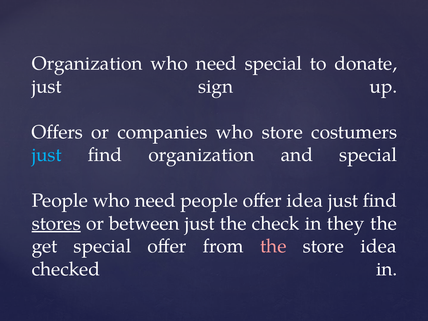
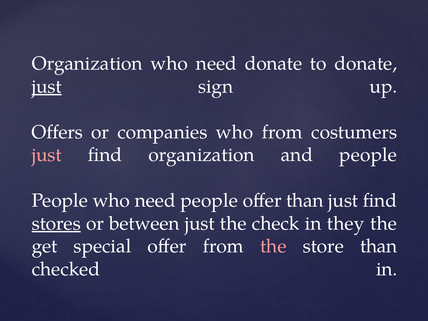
need special: special -> donate (274, 64)
just underline: none -> present (47, 86)
who store: store -> from (282, 132)
just colour: light blue -> pink (47, 155)
and special: special -> people (368, 155)
offer idea: idea -> than (305, 201)
store idea: idea -> than (379, 246)
